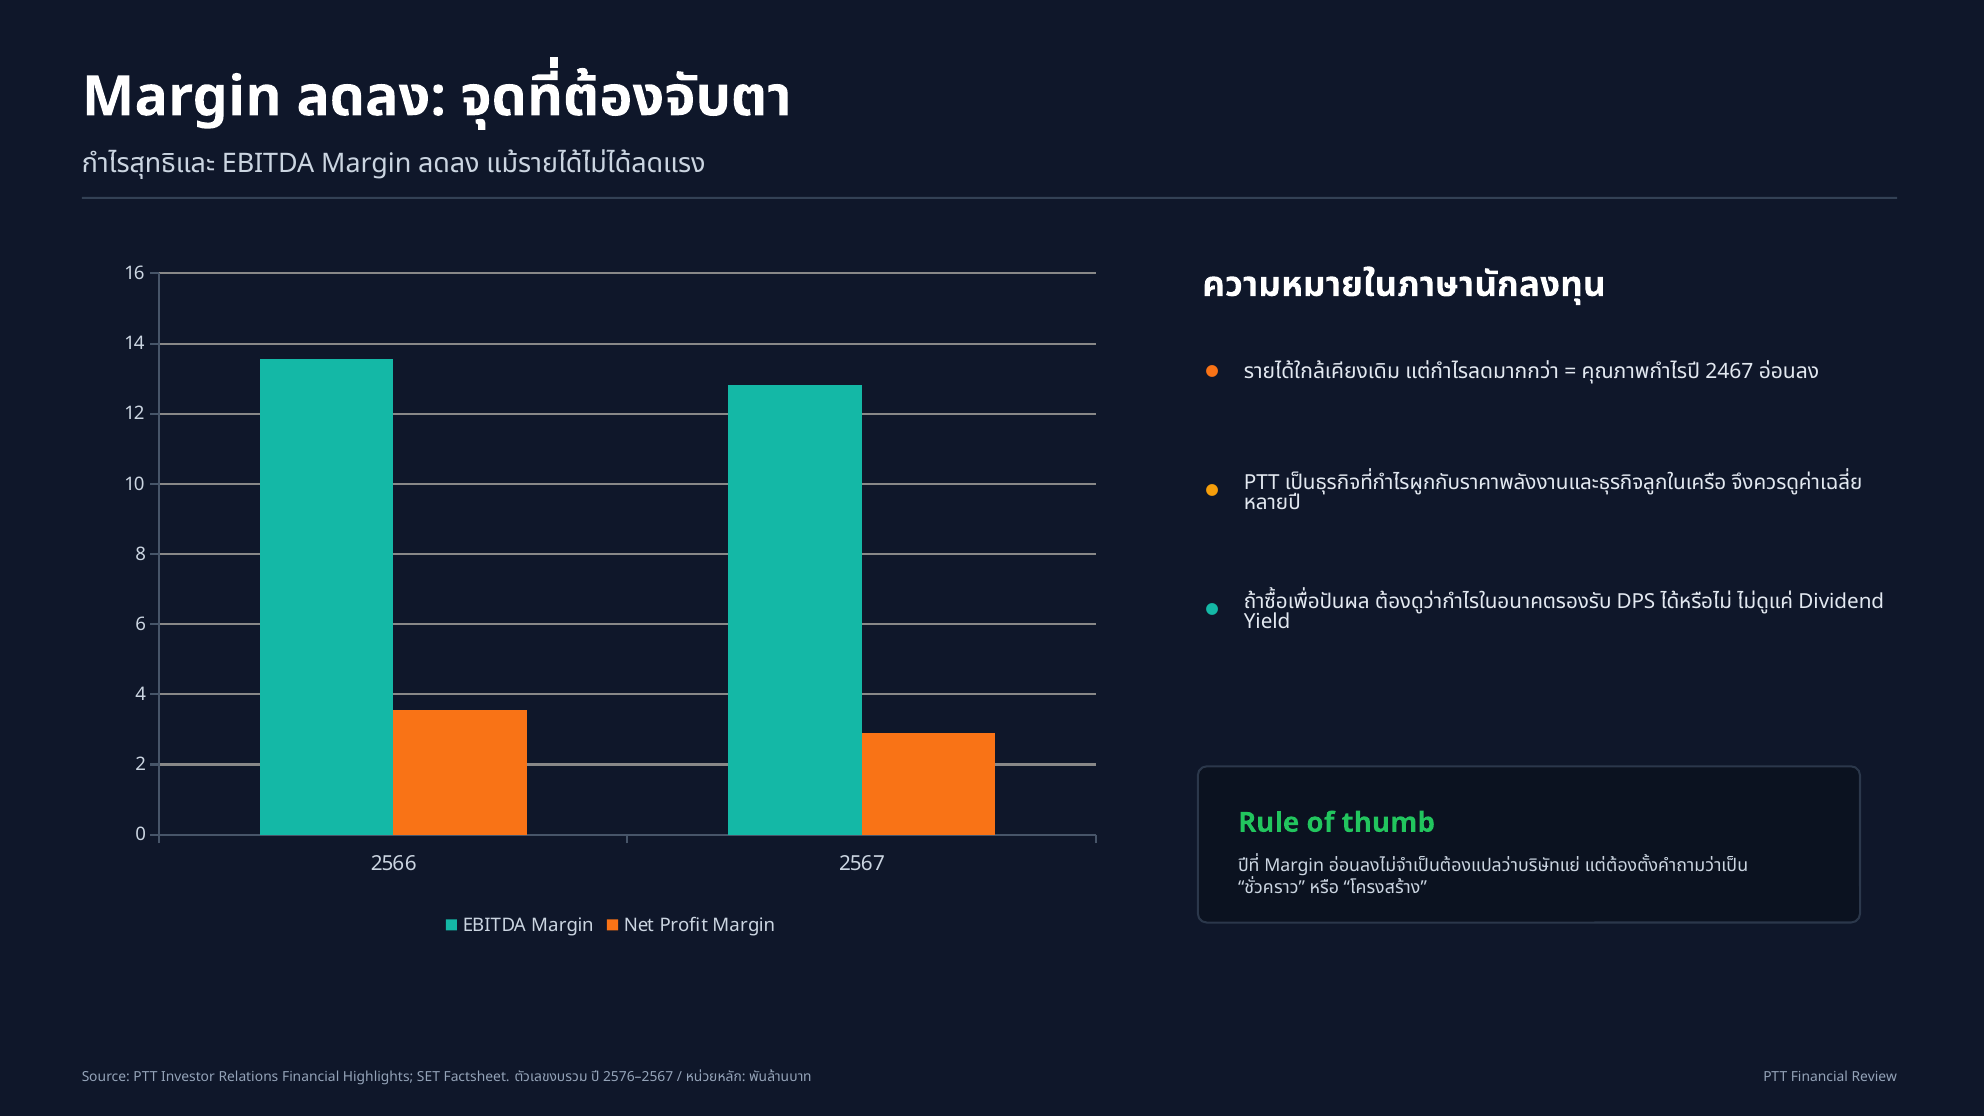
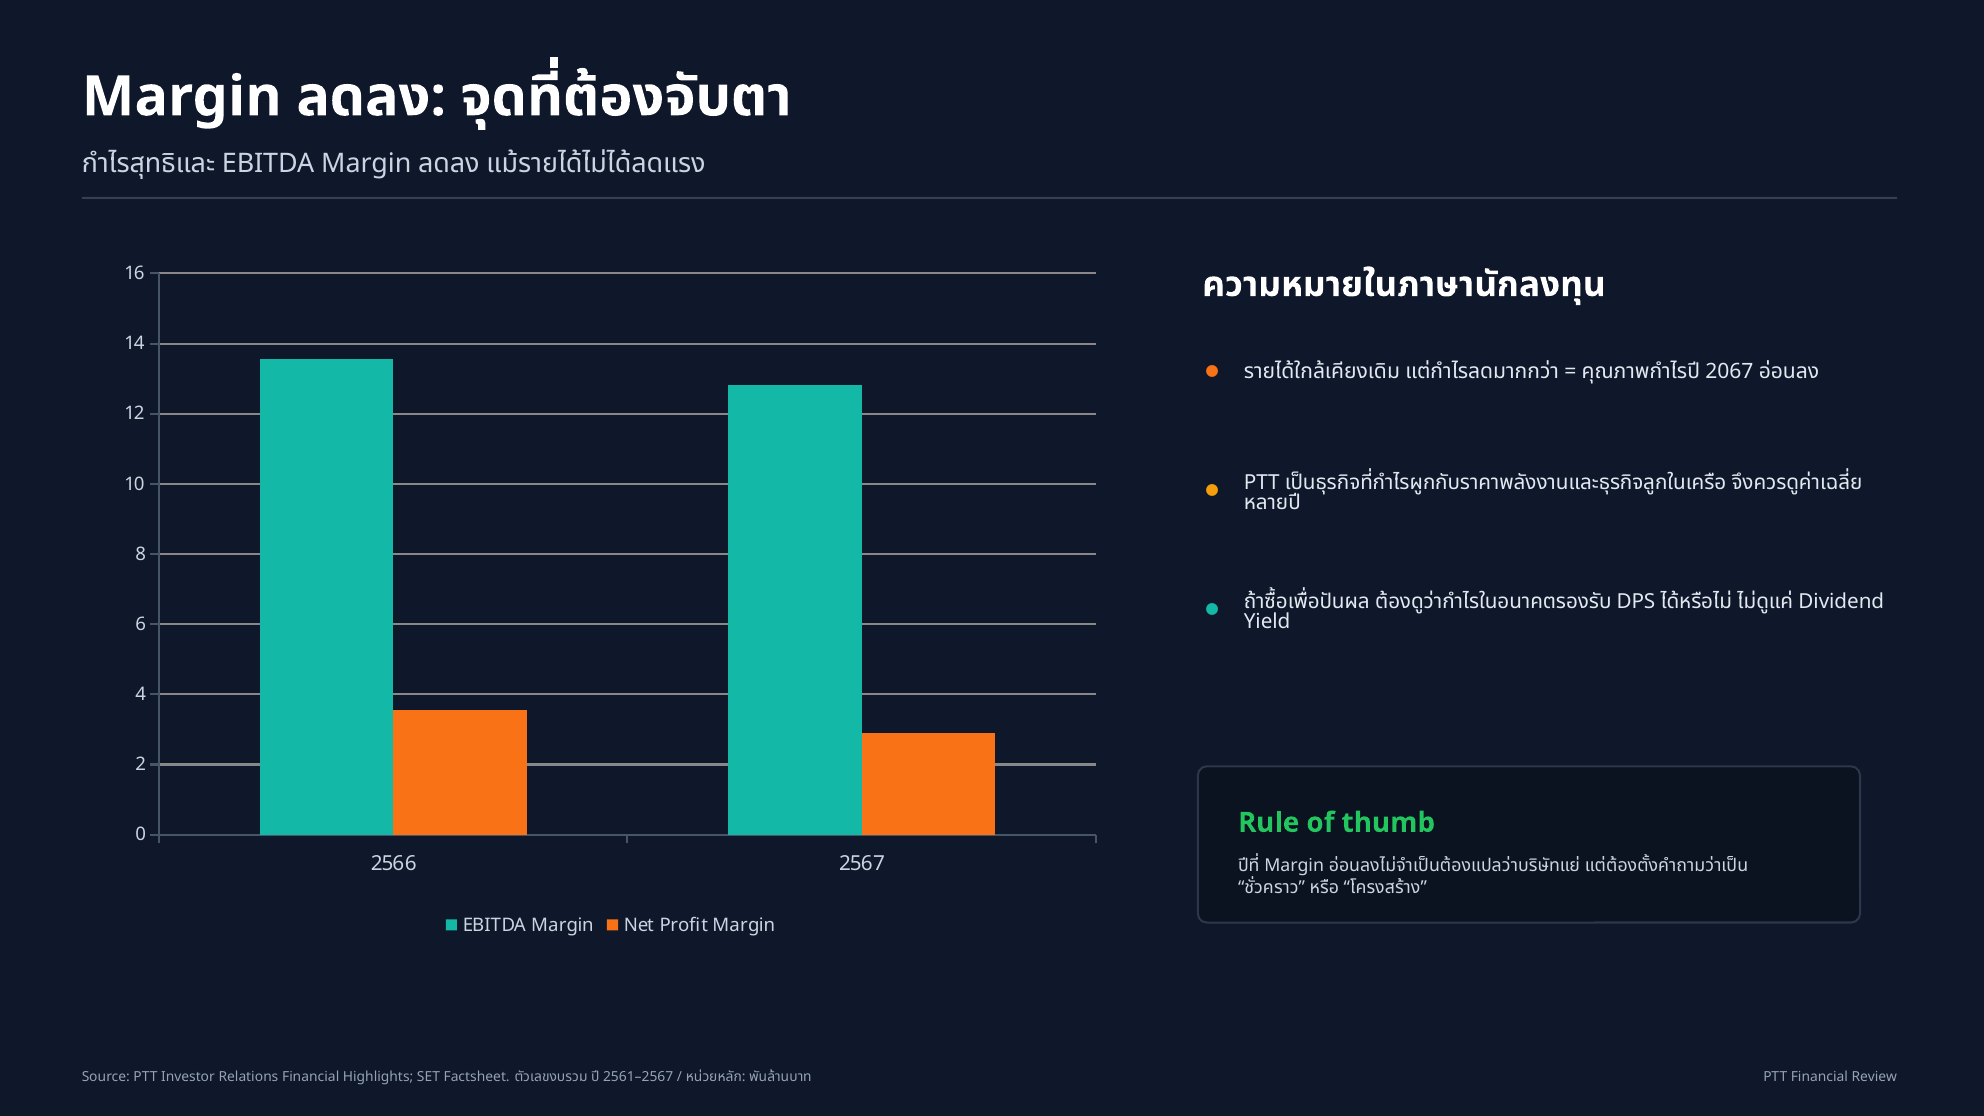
2467: 2467 -> 2067 (1729, 372)
2576–2567: 2576–2567 -> 2561–2567 (638, 1077)
